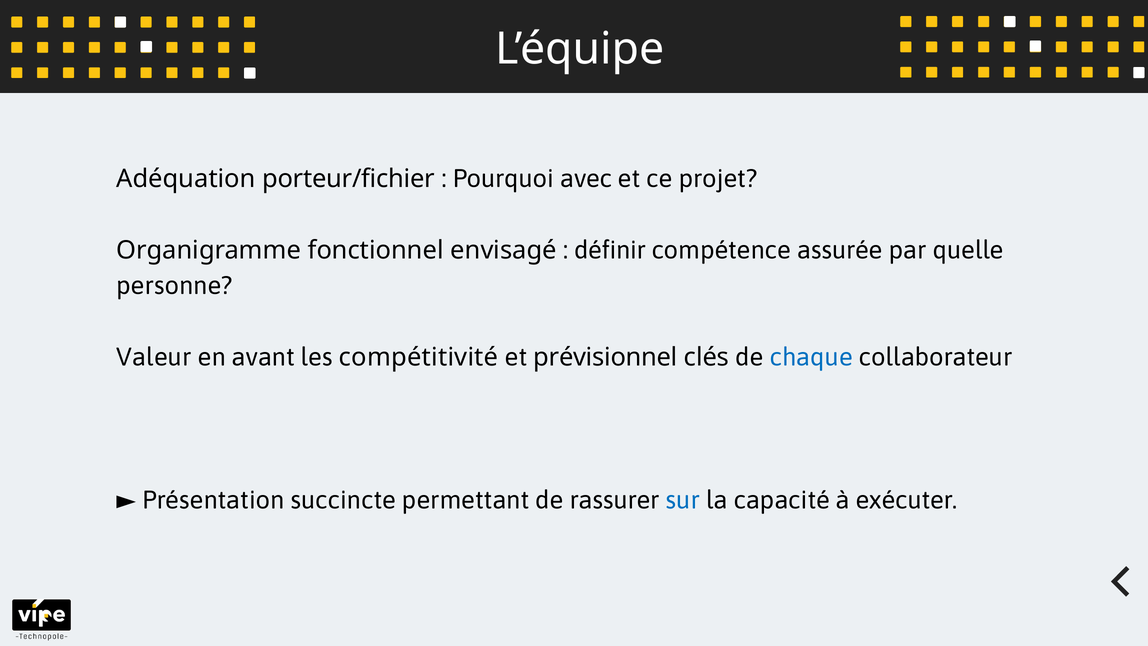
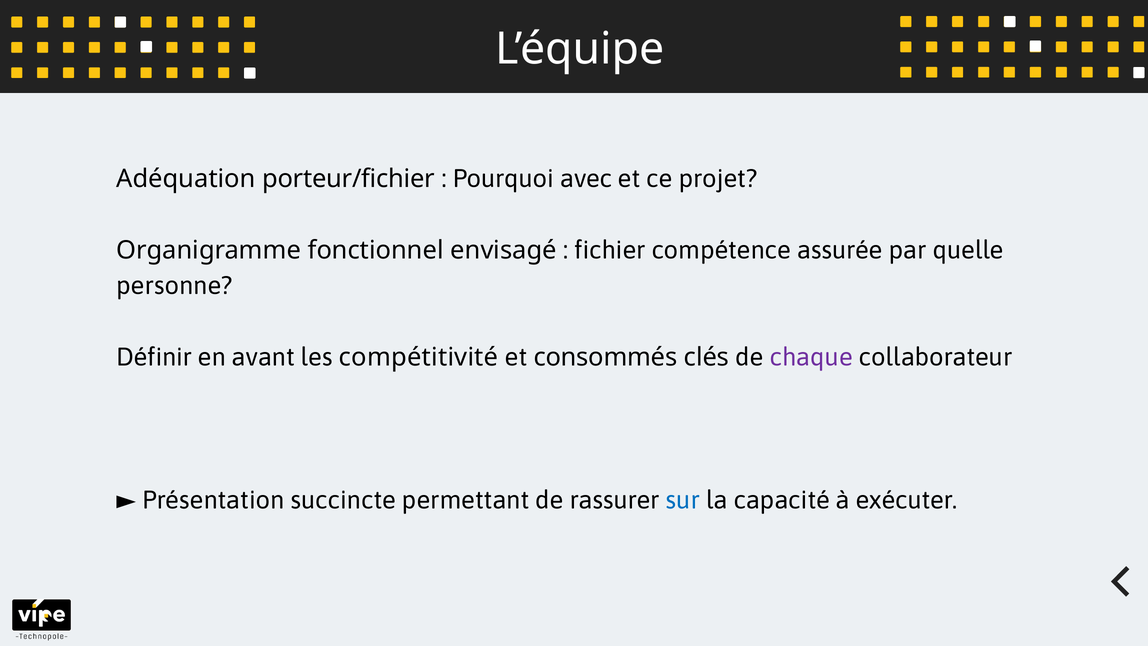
définir: définir -> fichier (610, 250)
Valeur: Valeur -> Définir (154, 357)
prévisionnel: prévisionnel -> consommés (605, 357)
chaque colour: blue -> purple (811, 357)
